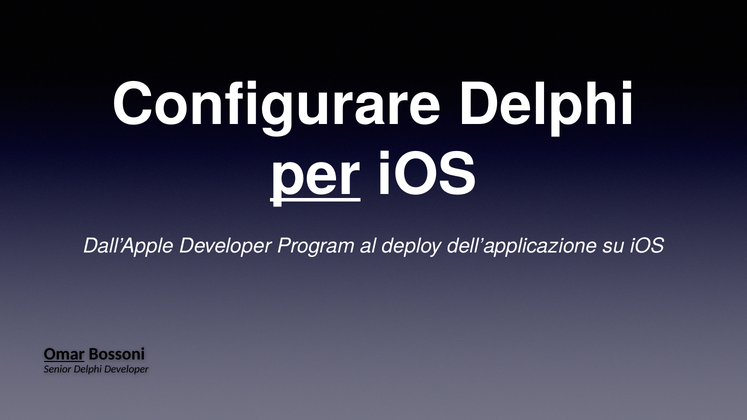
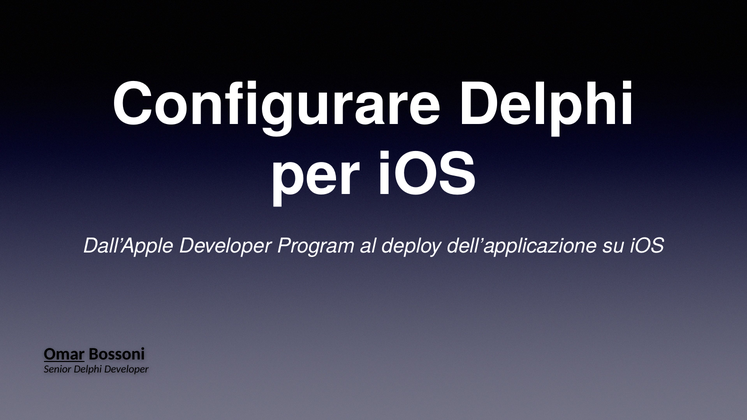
per underline: present -> none (315, 175)
